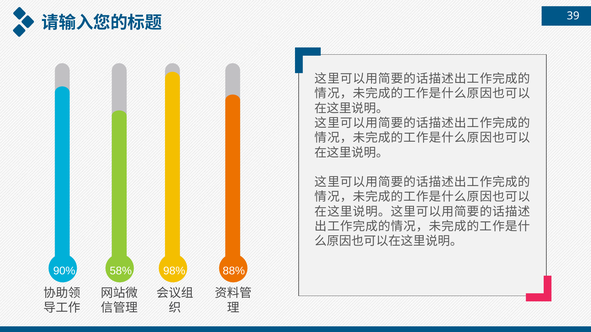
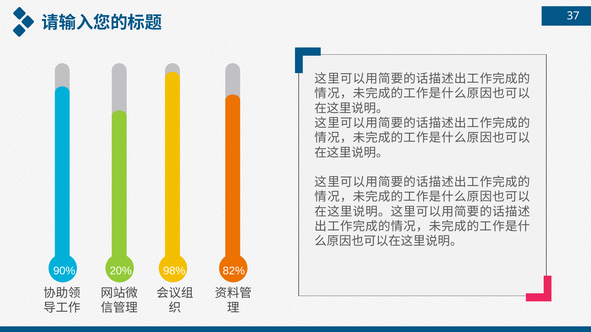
39: 39 -> 37 (573, 16)
58%: 58% -> 20% (121, 271)
88%: 88% -> 82% (234, 271)
